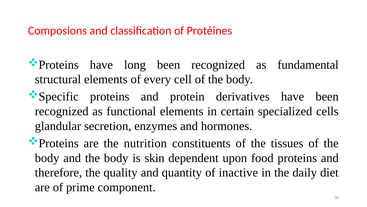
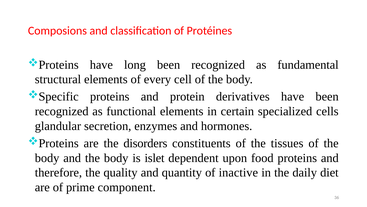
nutrition: nutrition -> disorders (145, 143)
skin: skin -> islet (155, 158)
